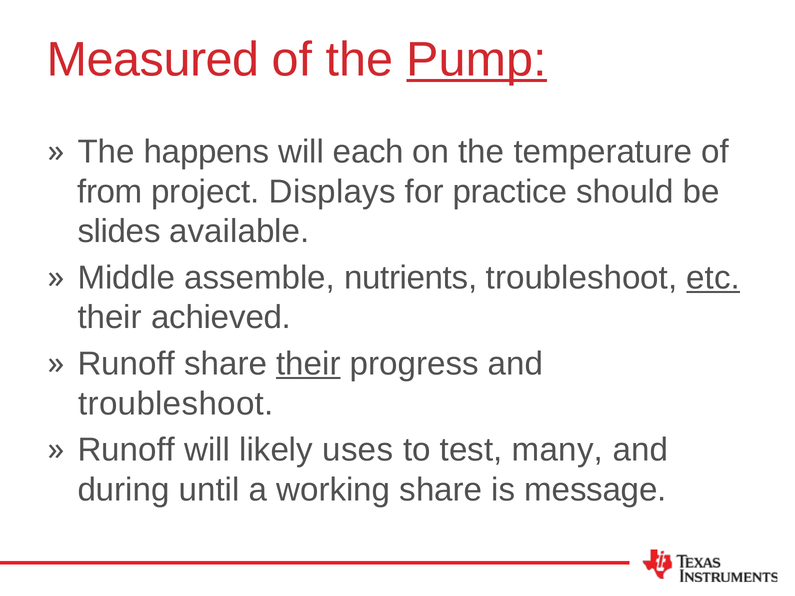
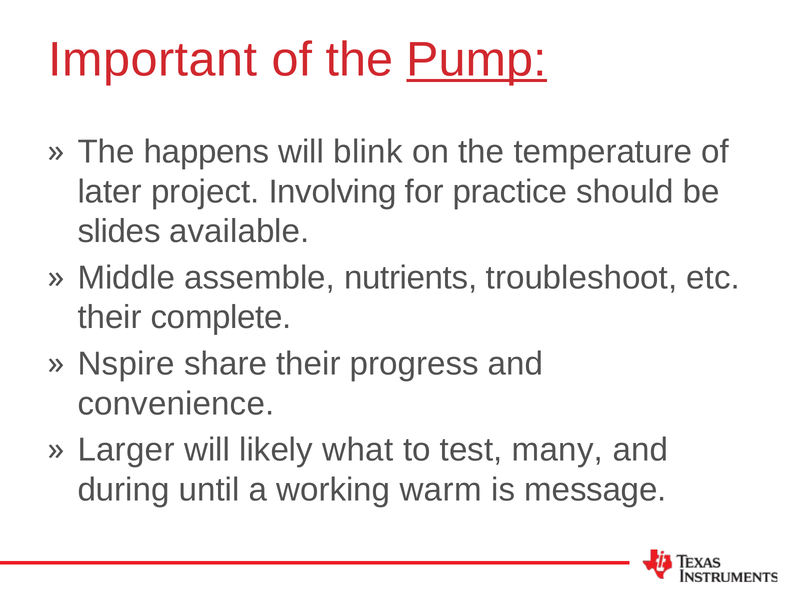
Measured: Measured -> Important (153, 60)
each: each -> blink (368, 152)
from: from -> later (110, 192)
Displays: Displays -> Involving (333, 192)
etc underline: present -> none (713, 278)
achieved: achieved -> complete (221, 318)
Runoff: Runoff -> Nspire (126, 364)
their underline: present -> none (308, 364)
troubleshoot: troubleshoot -> convenience (176, 404)
Runoff: Runoff -> Larger (126, 450)
uses: uses -> what (358, 450)
working share: share -> warm (441, 490)
